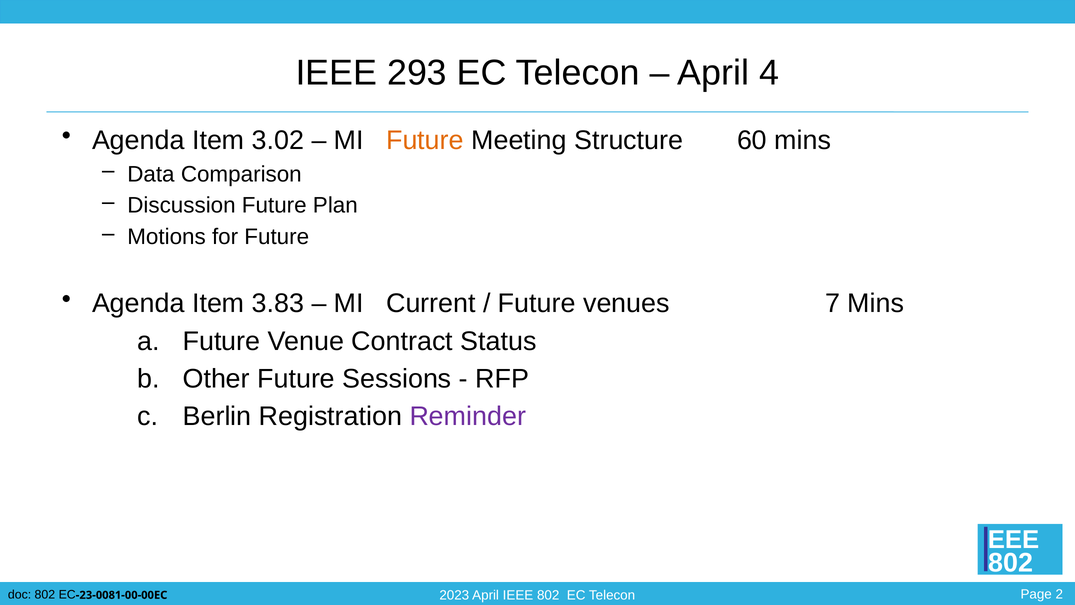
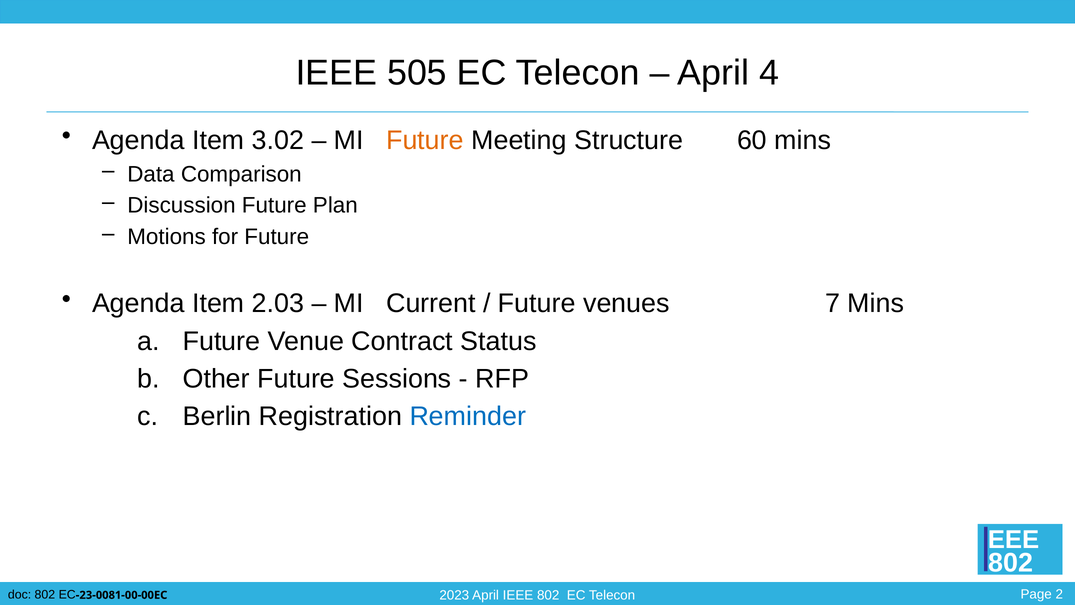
293: 293 -> 505 (417, 73)
3.83: 3.83 -> 2.03 (278, 303)
Reminder colour: purple -> blue (468, 416)
